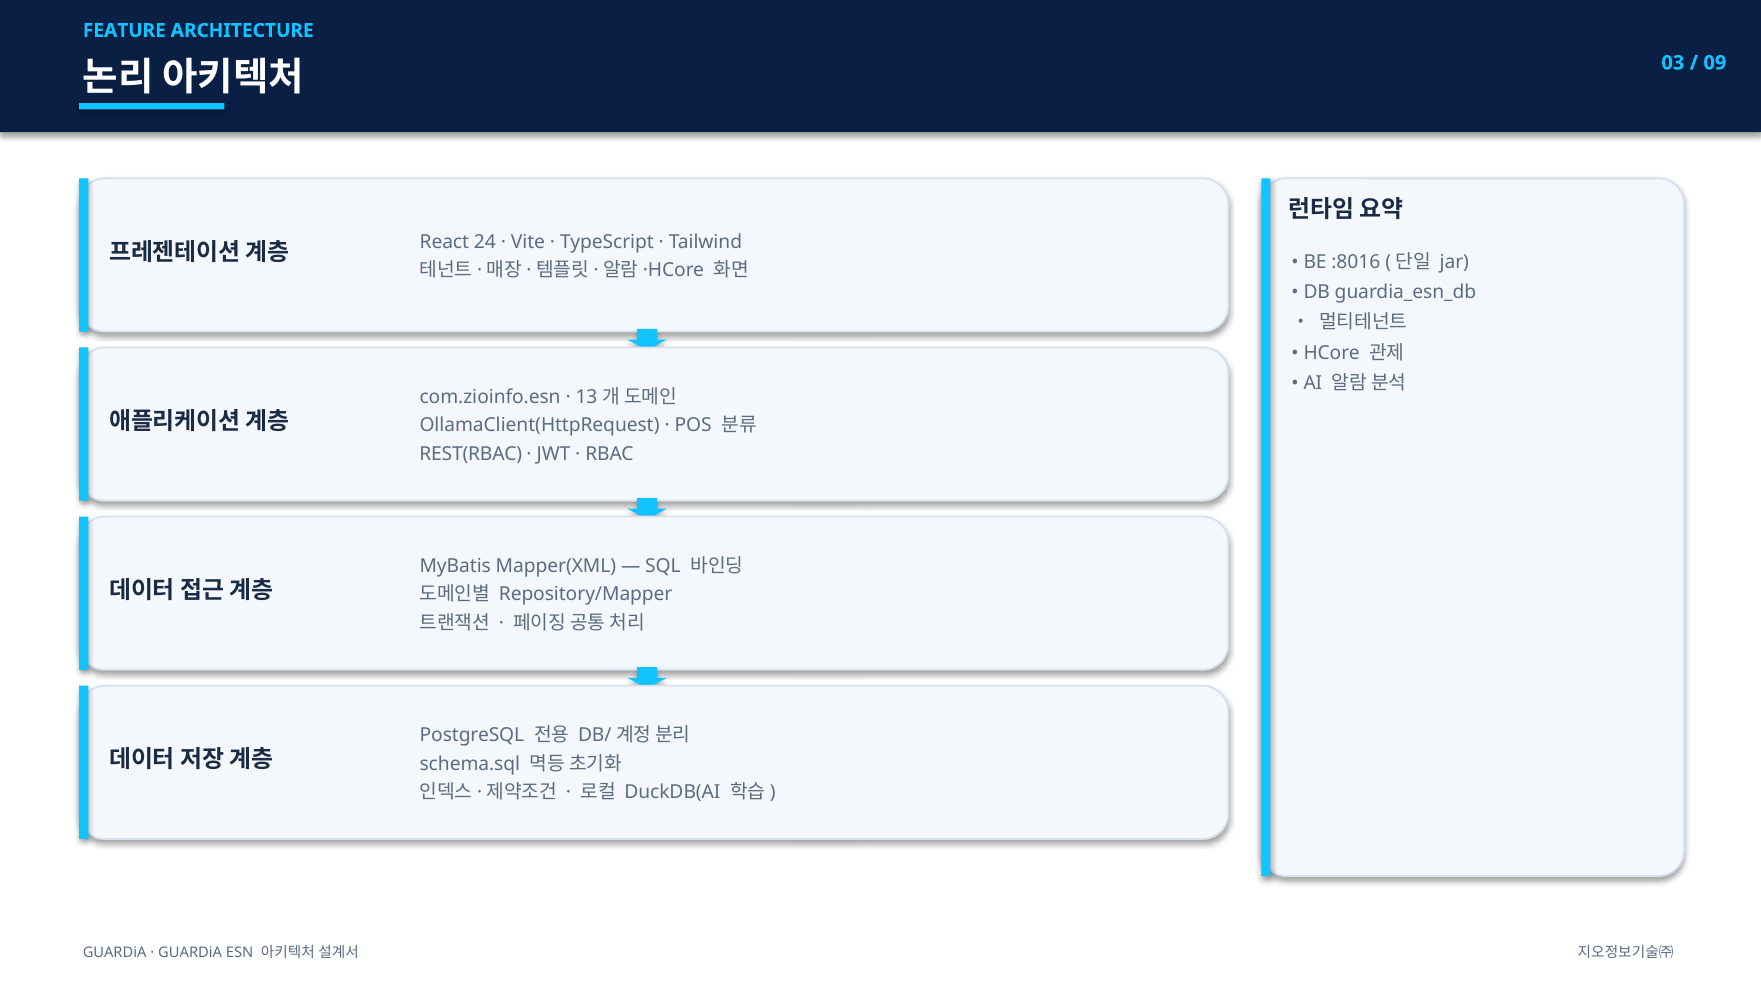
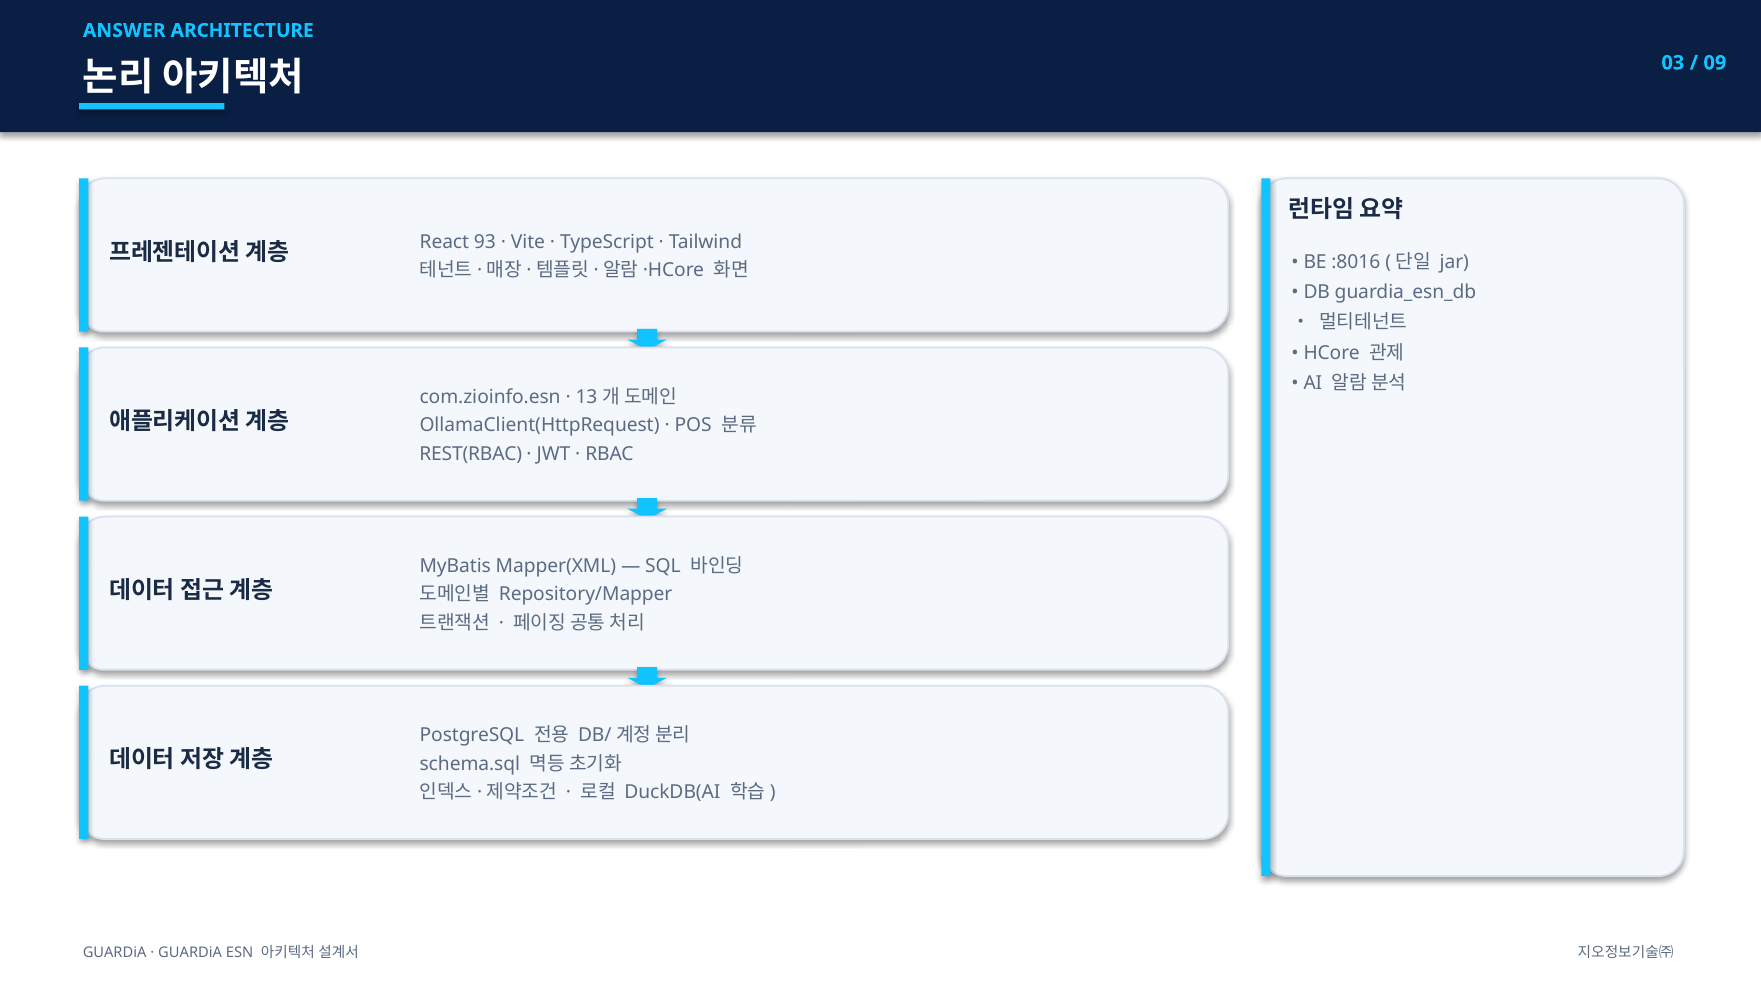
FEATURE: FEATURE -> ANSWER (124, 31)
24: 24 -> 93 (485, 242)
